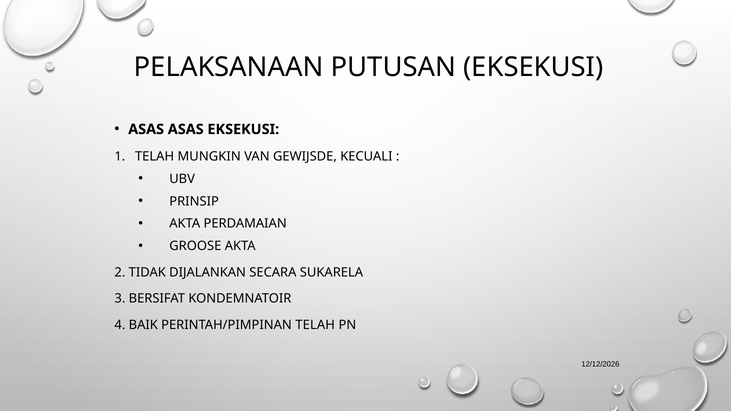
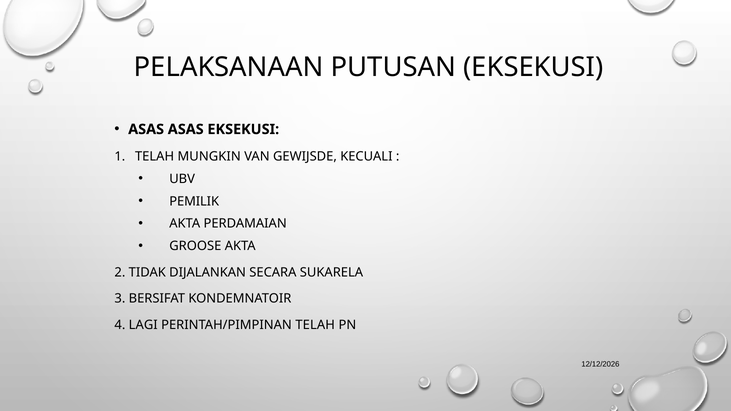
PRINSIP: PRINSIP -> PEMILIK (194, 201)
BAIK: BAIK -> LAGI (143, 325)
